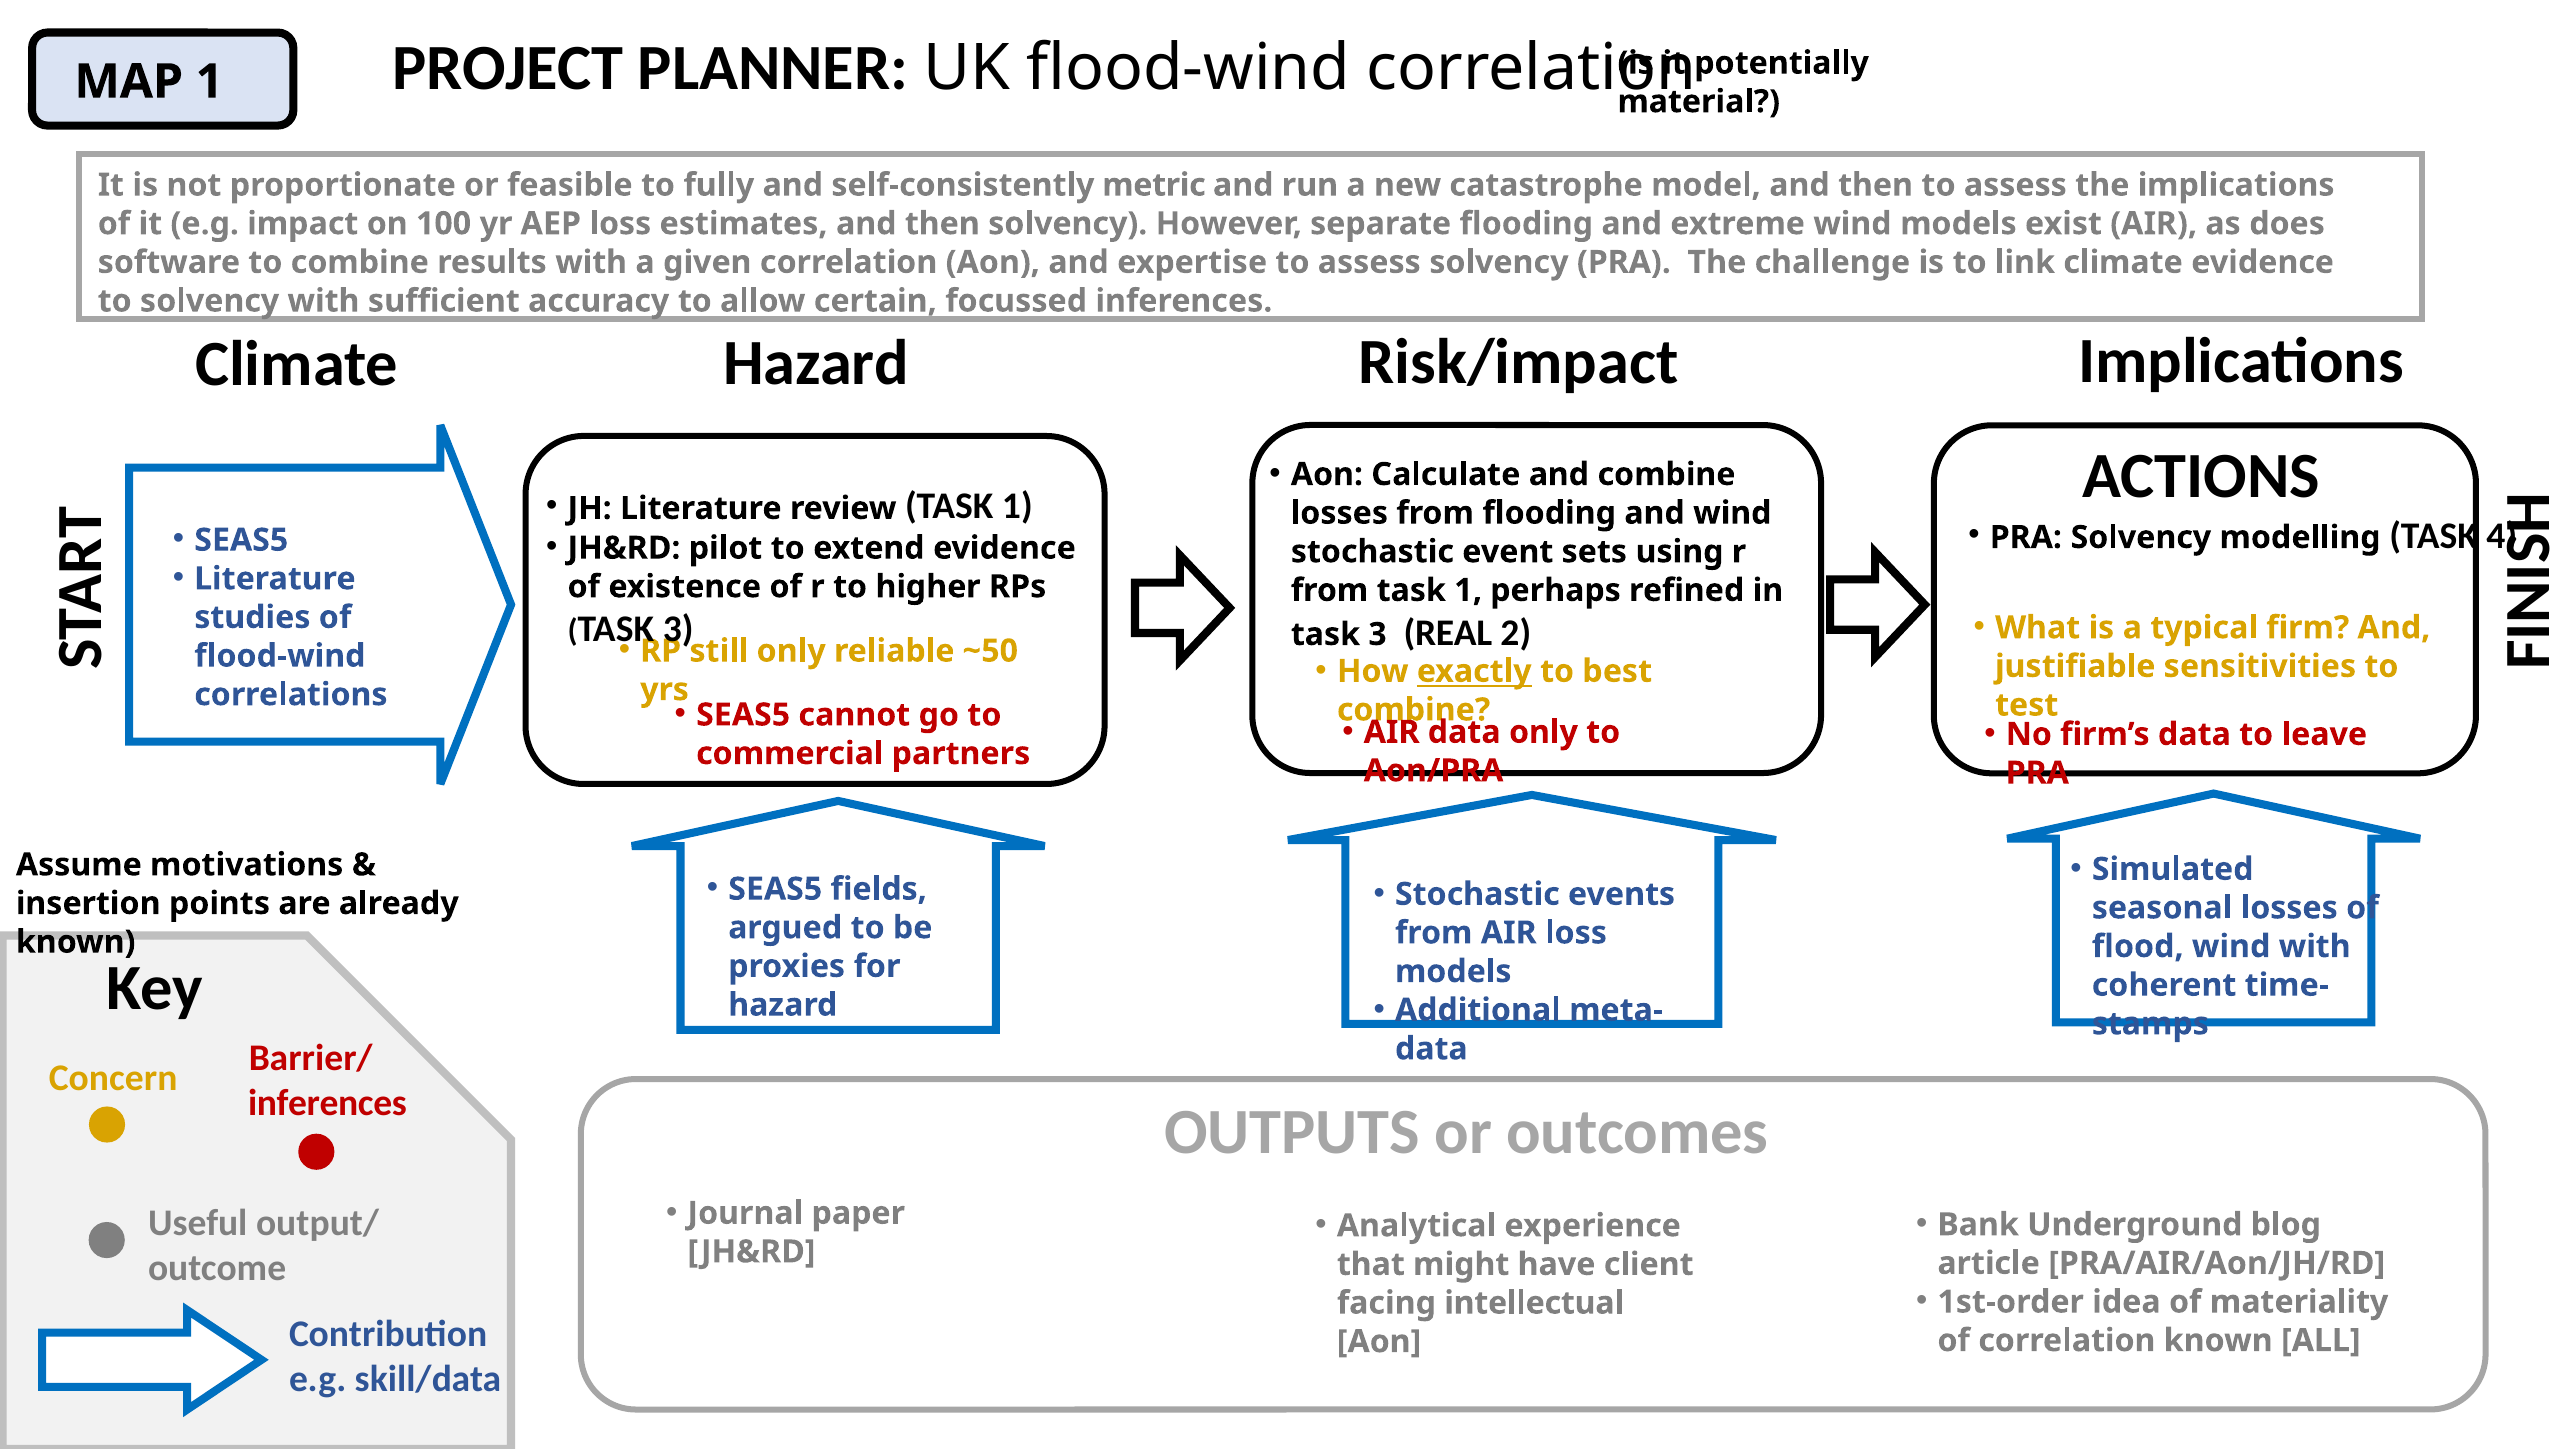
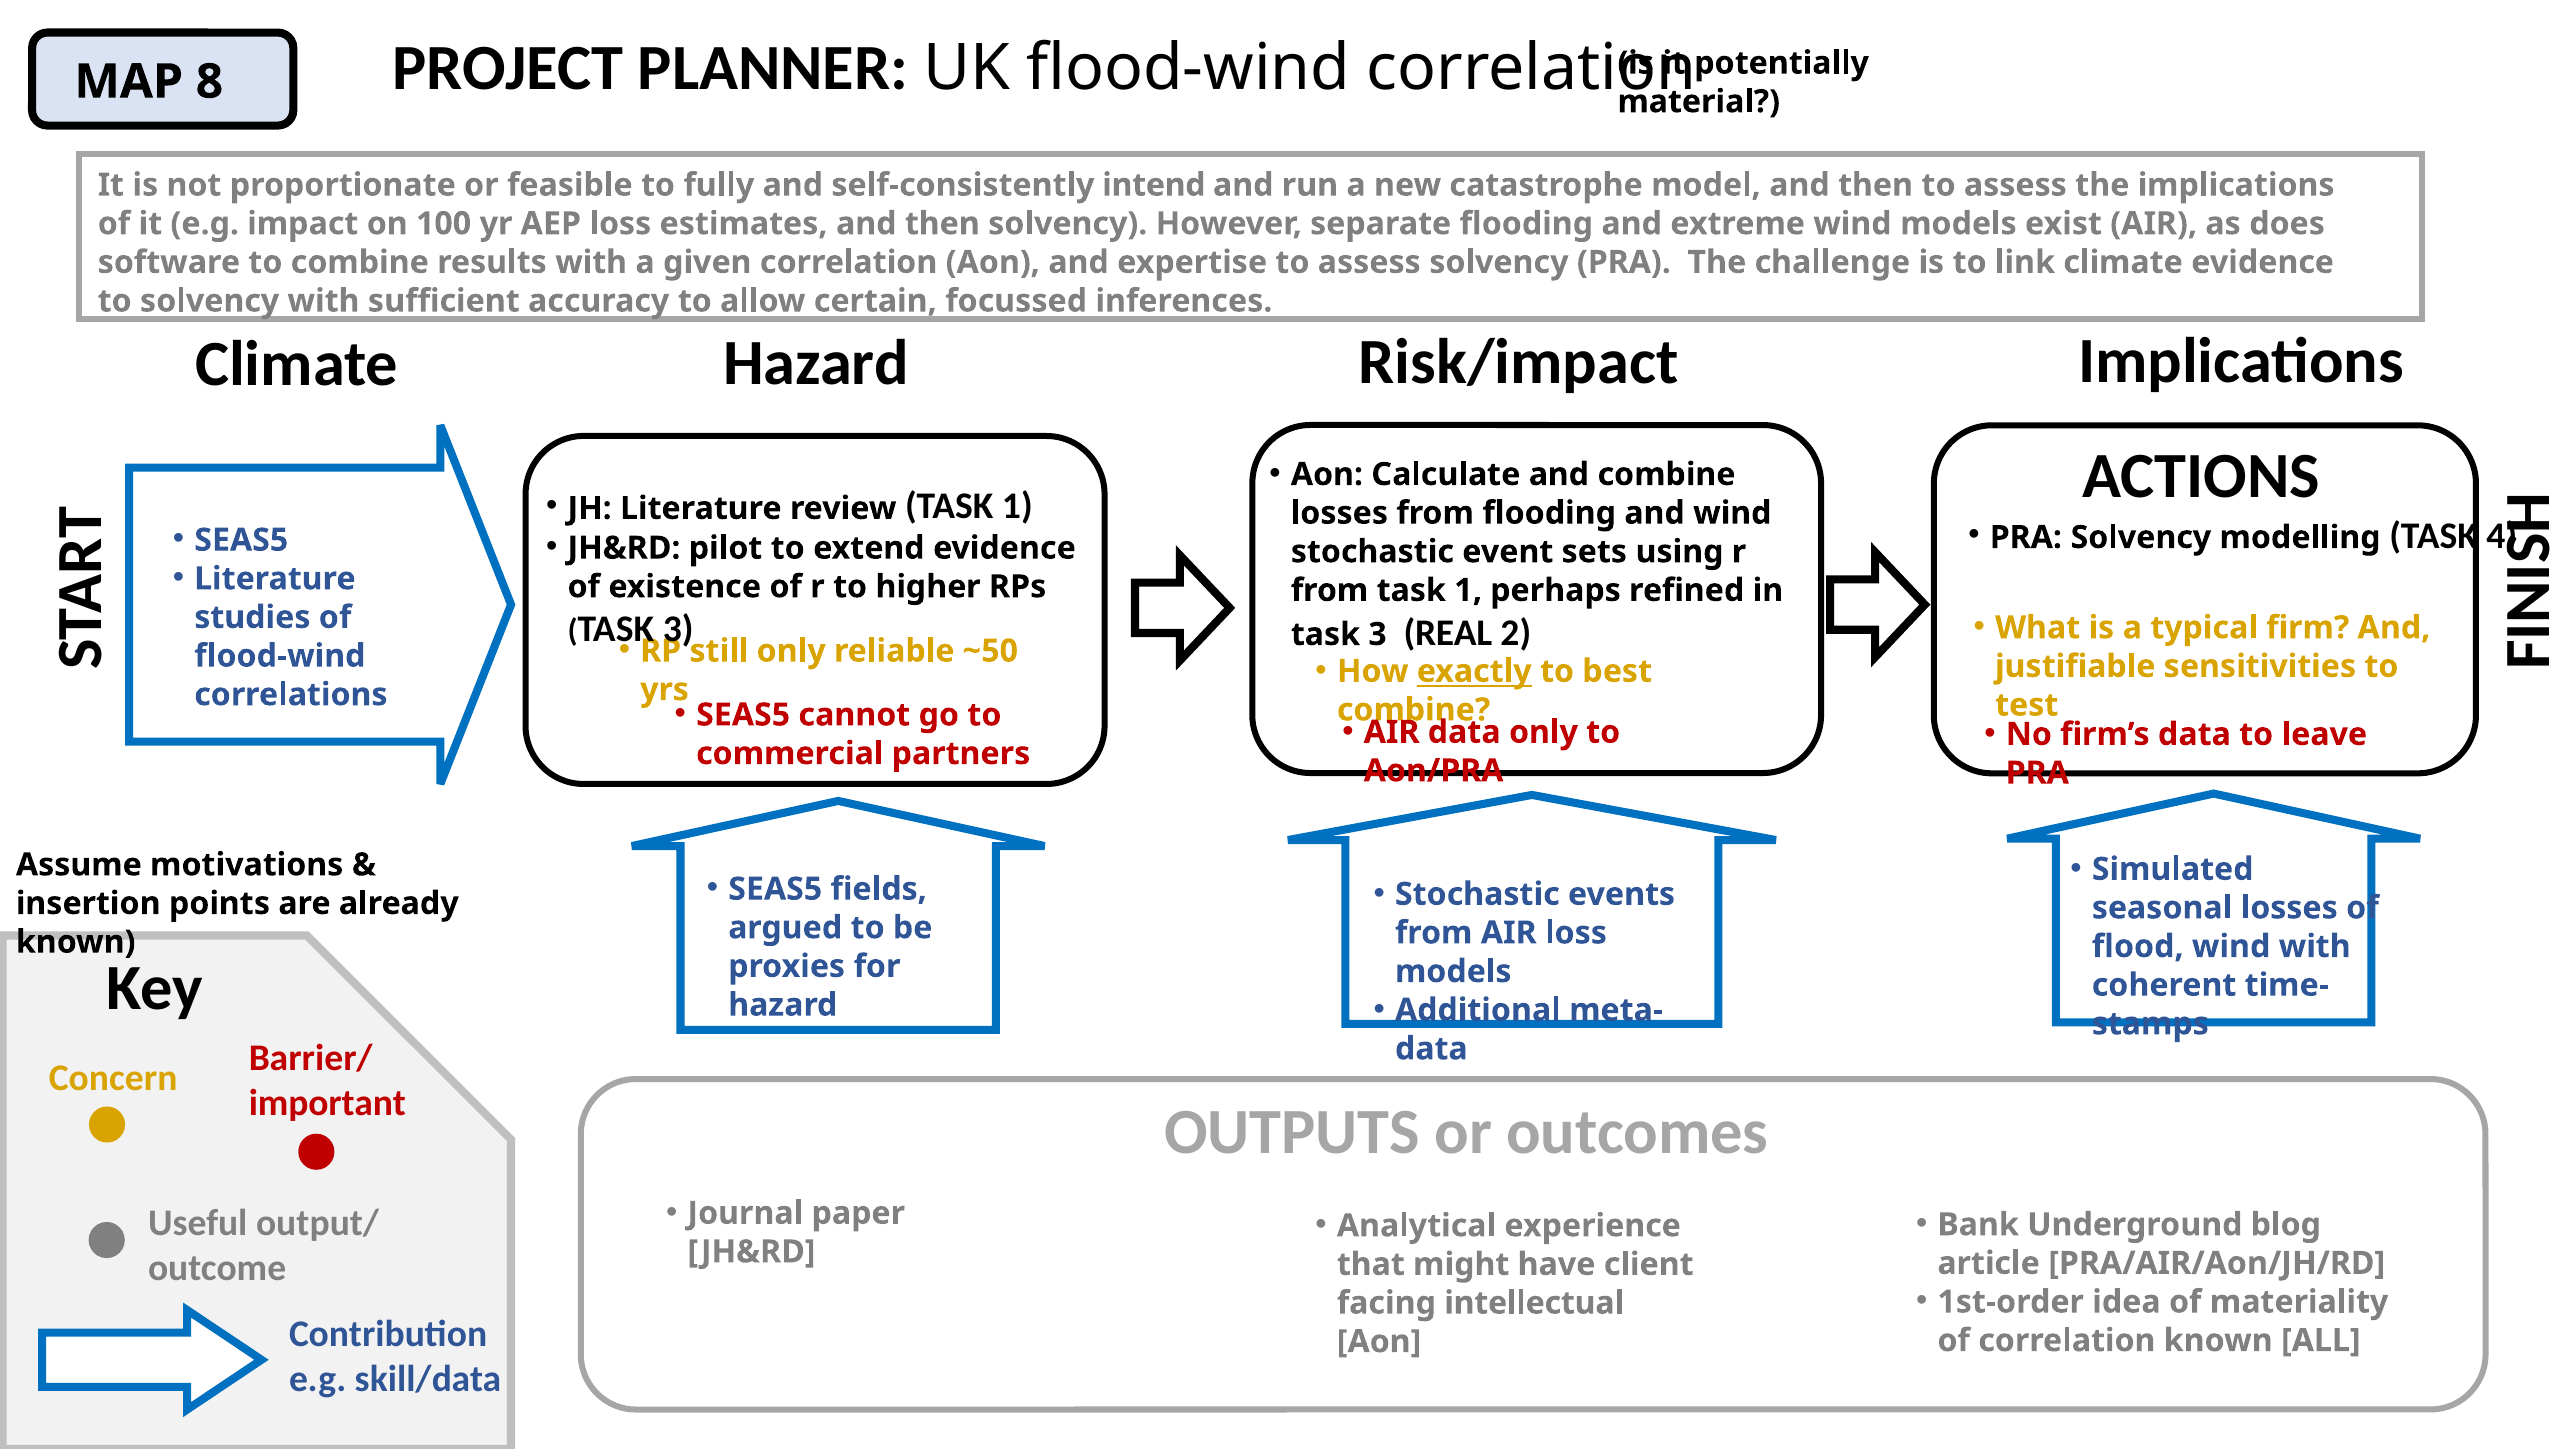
MAP 1: 1 -> 8 (209, 82)
metric: metric -> intend (1154, 185)
inferences: inferences -> important (327, 1103)
